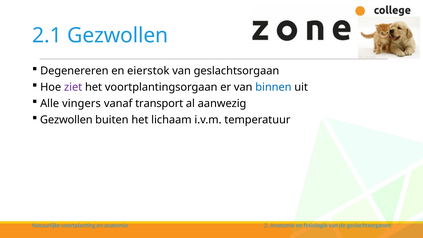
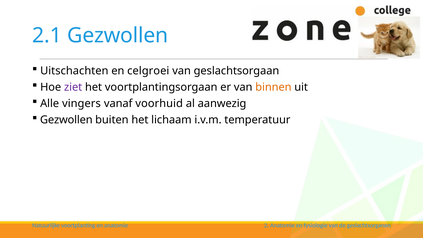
Degenereren: Degenereren -> Uitschachten (74, 71)
eierstok: eierstok -> celgroei (148, 71)
binnen colour: blue -> orange (273, 87)
transport: transport -> voorhuid (159, 103)
